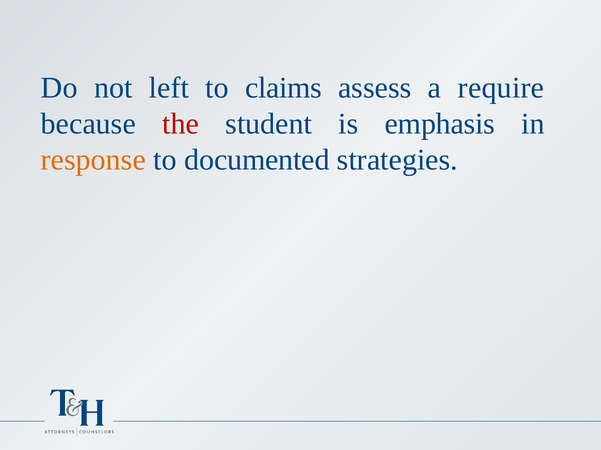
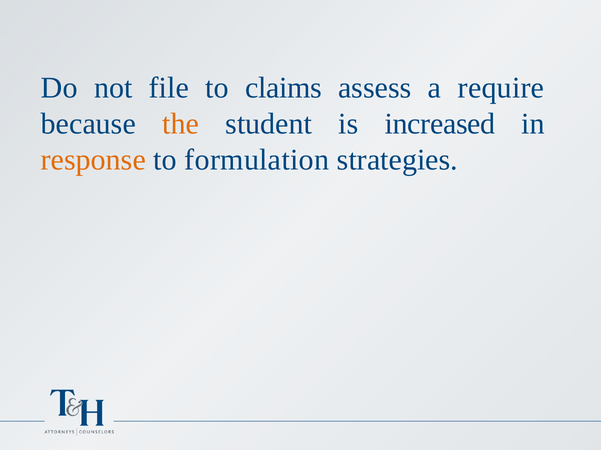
left: left -> file (169, 88)
the colour: red -> orange (181, 124)
emphasis: emphasis -> increased (440, 124)
documented: documented -> formulation (257, 160)
